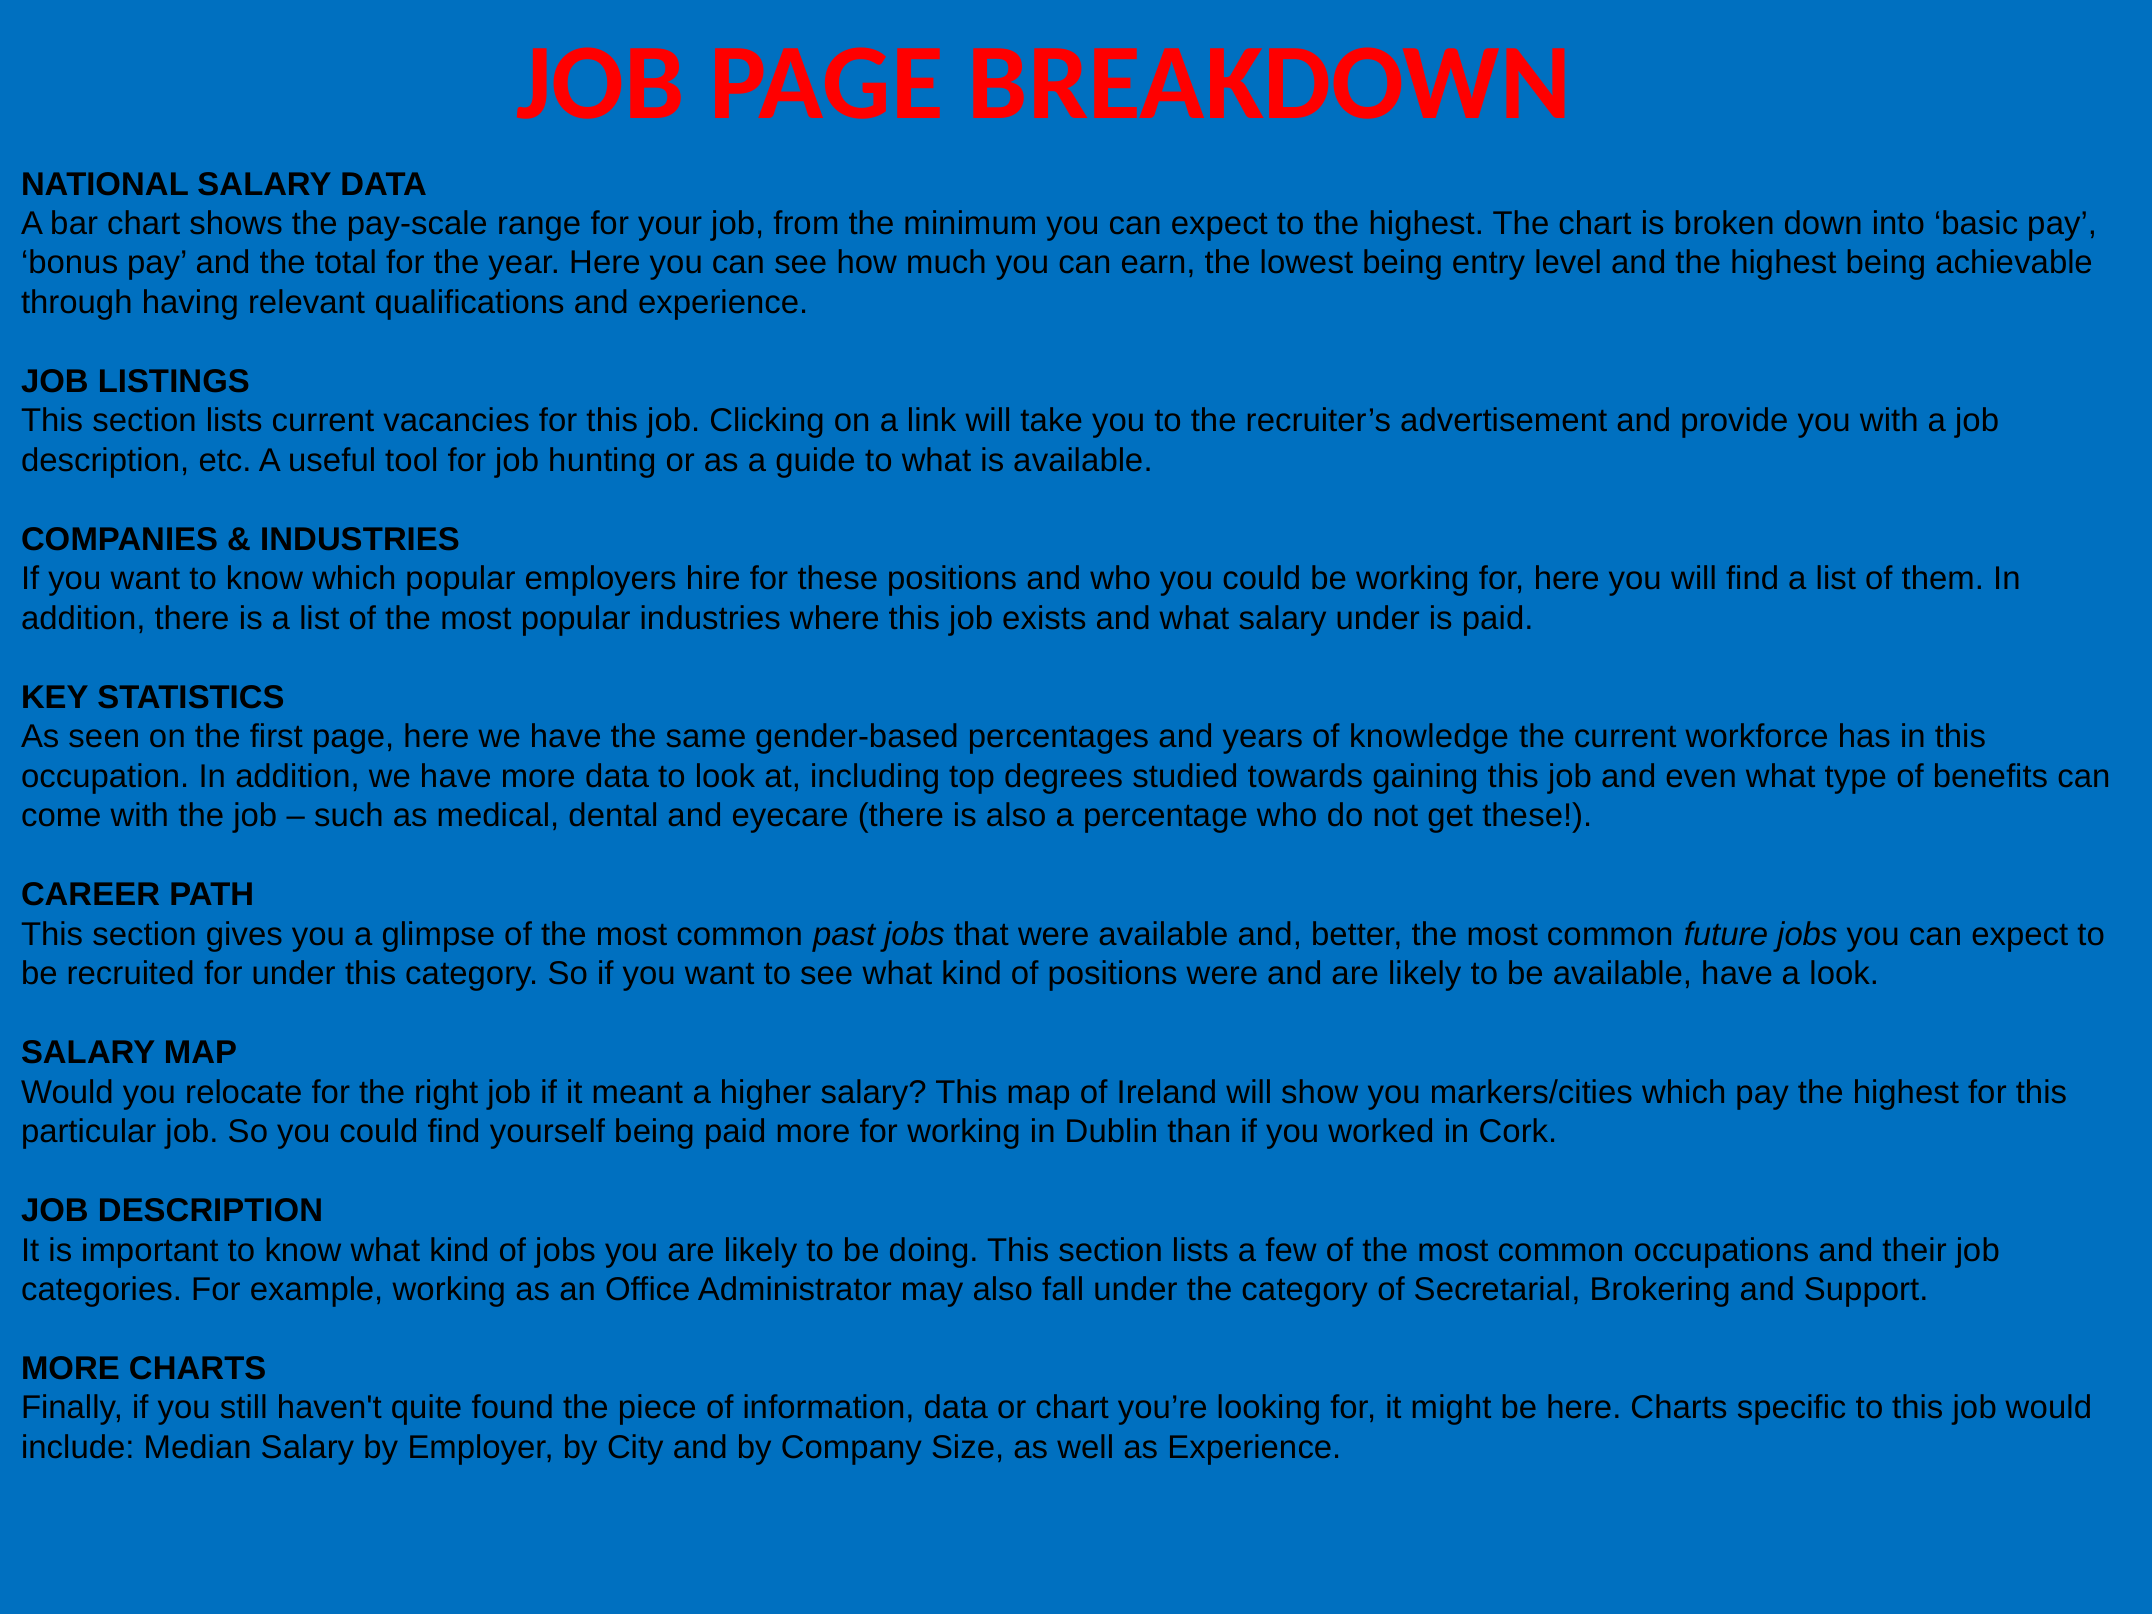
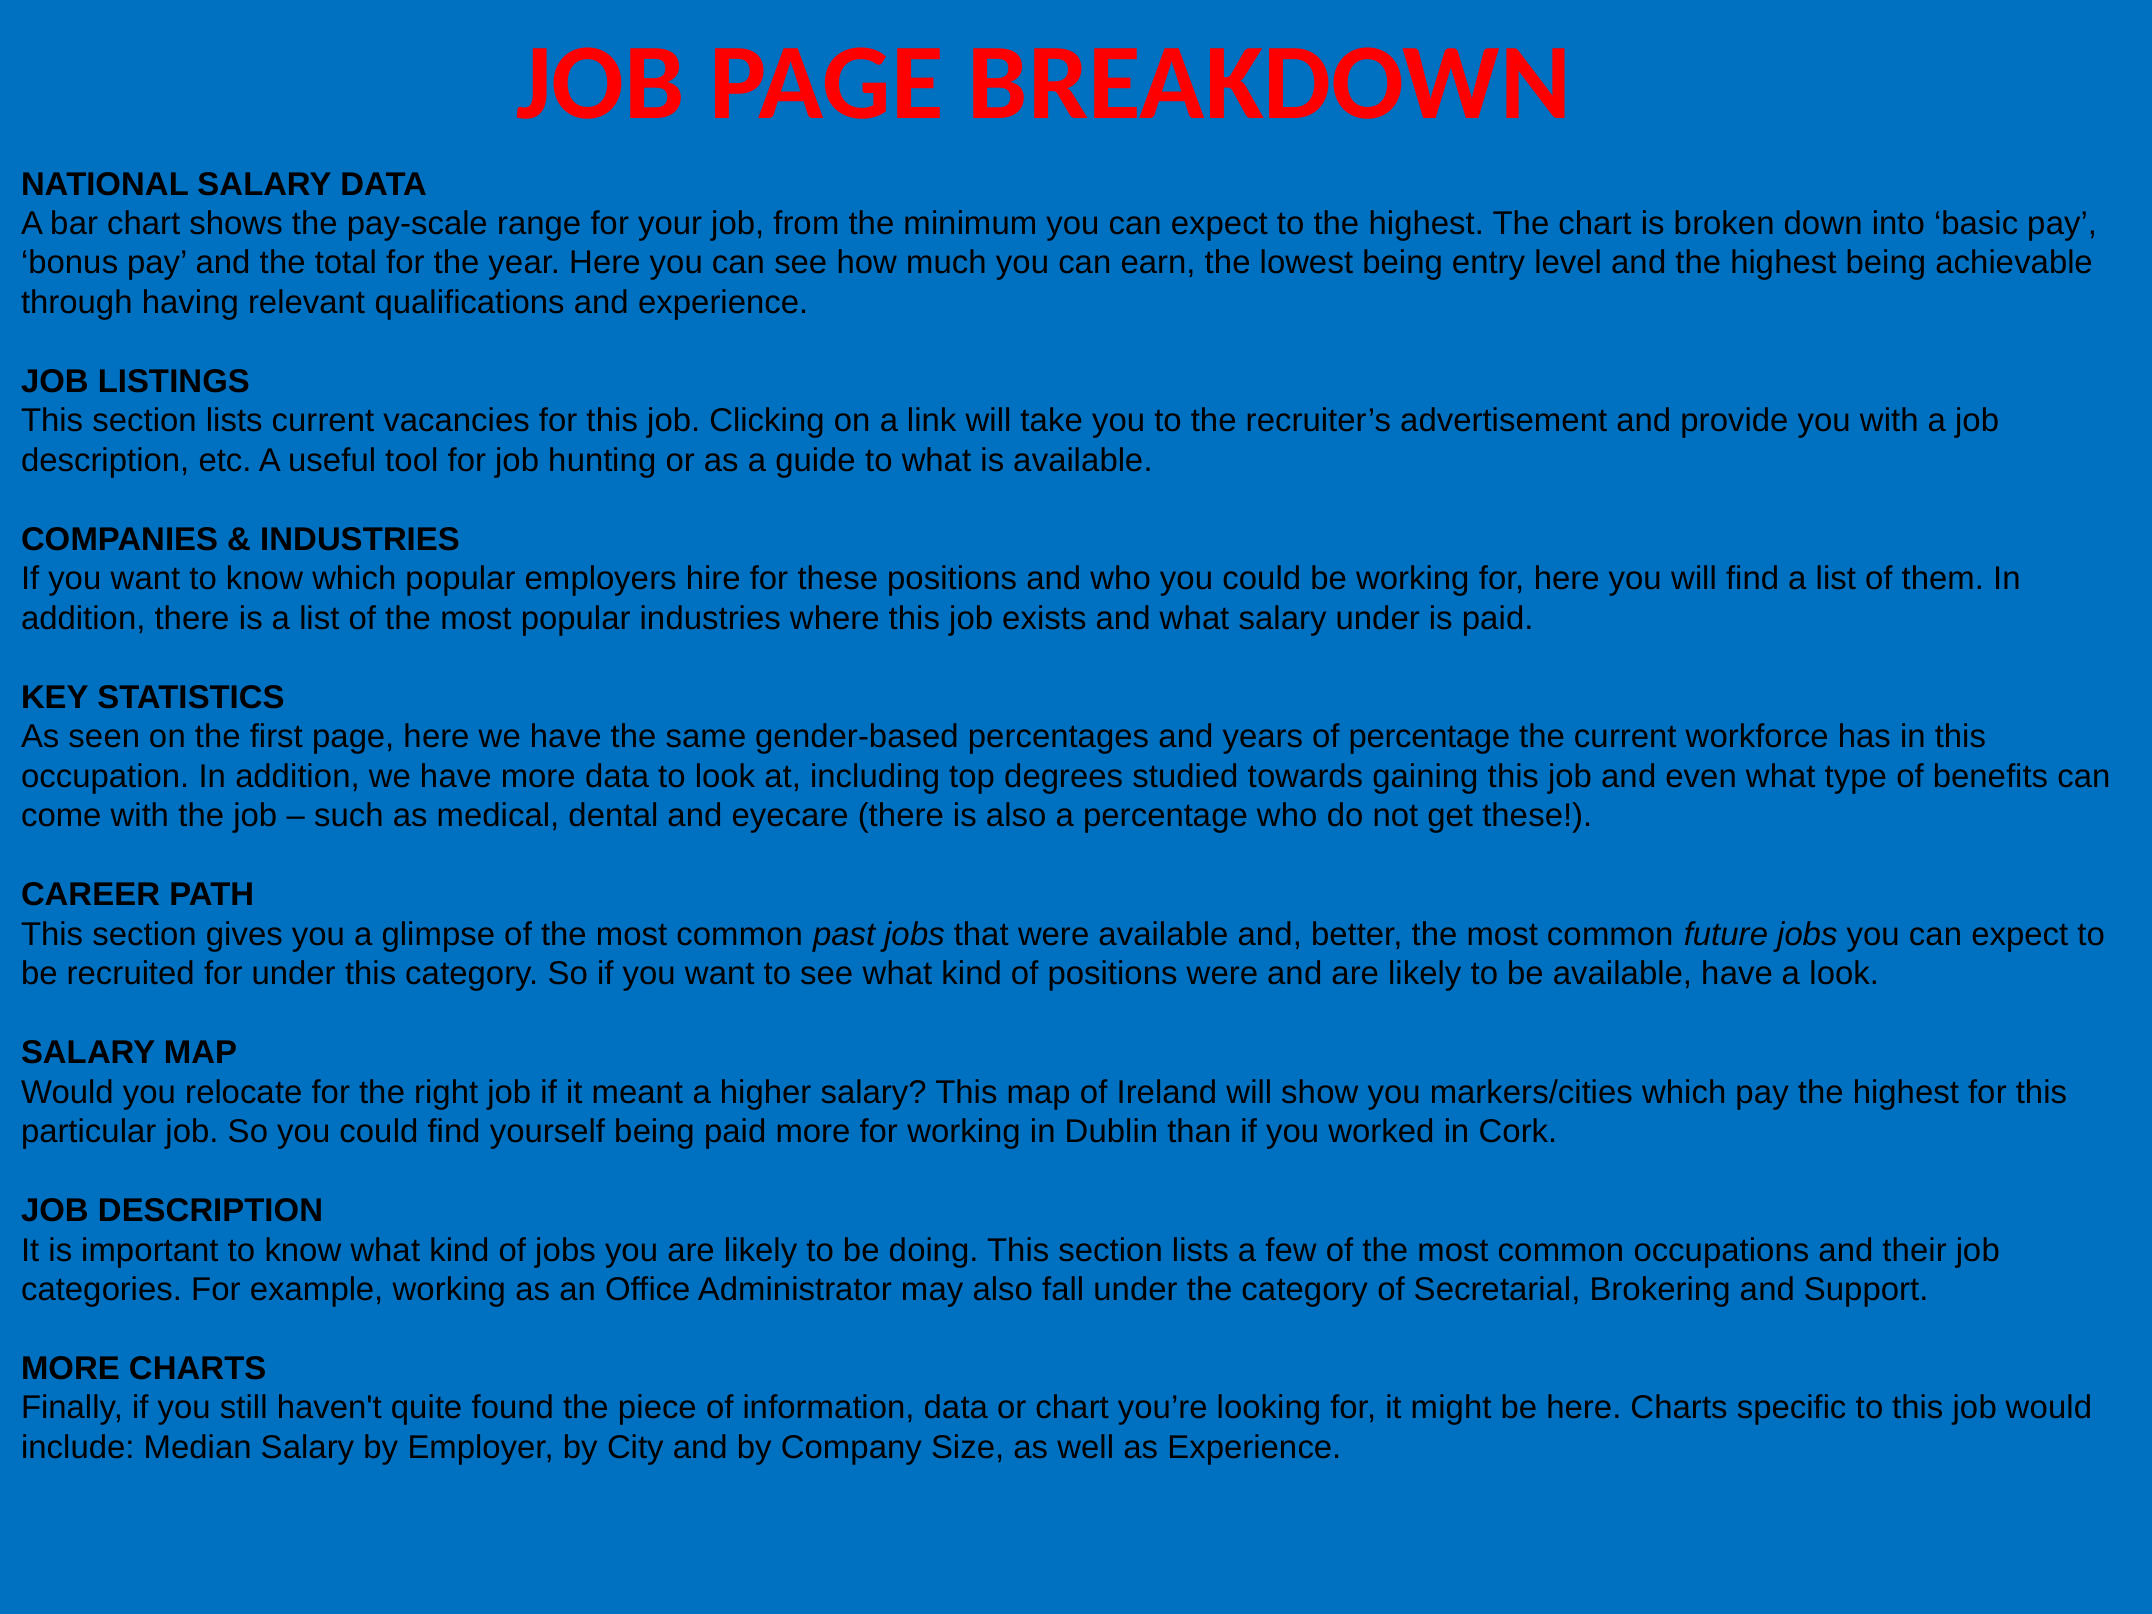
of knowledge: knowledge -> percentage (1429, 737)
